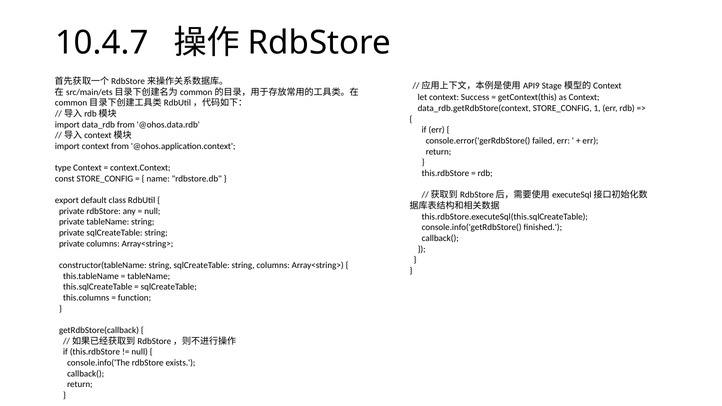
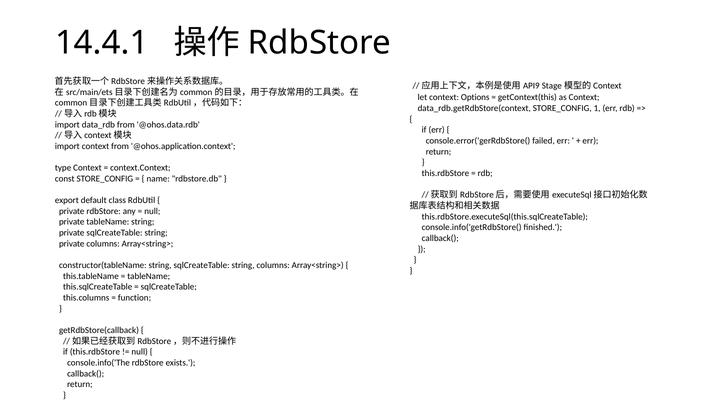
10.4.7: 10.4.7 -> 14.4.1 (102, 43)
Success: Success -> Options (475, 98)
